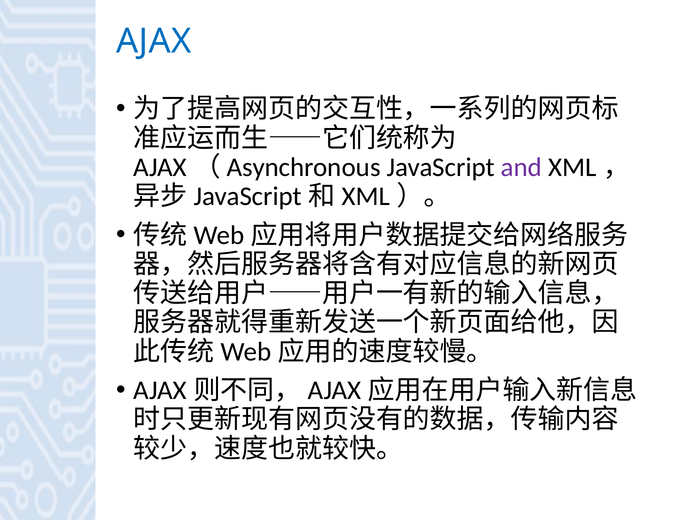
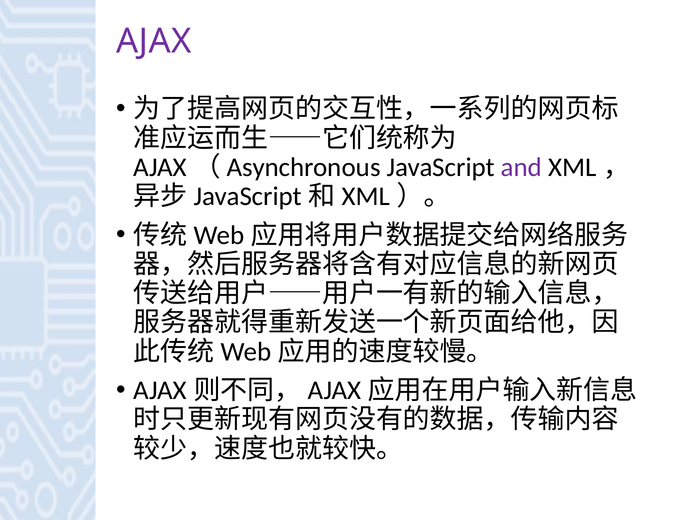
AJAX colour: blue -> purple (154, 41)
